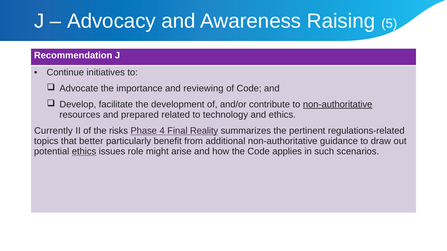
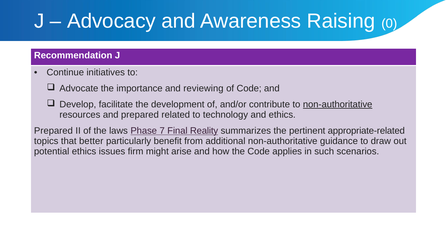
5: 5 -> 0 (389, 24)
Currently: Currently -> Prepared (53, 131)
risks: risks -> laws (118, 131)
4: 4 -> 7 (162, 131)
regulations-related: regulations-related -> appropriate-related (366, 131)
ethics underline: present -> none (84, 152)
role: role -> firm (136, 152)
